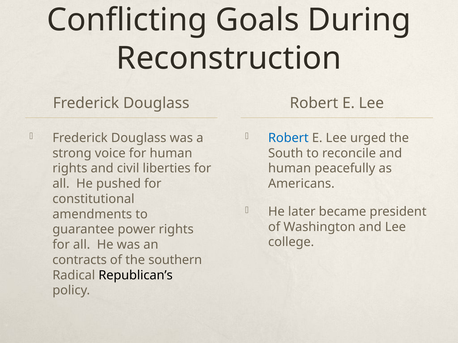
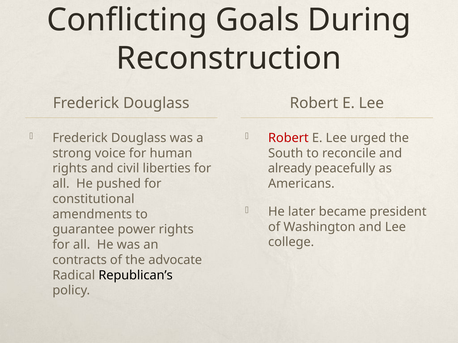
Robert colour: blue -> red (288, 138)
human: human -> already (290, 169)
southern: southern -> advocate (175, 260)
